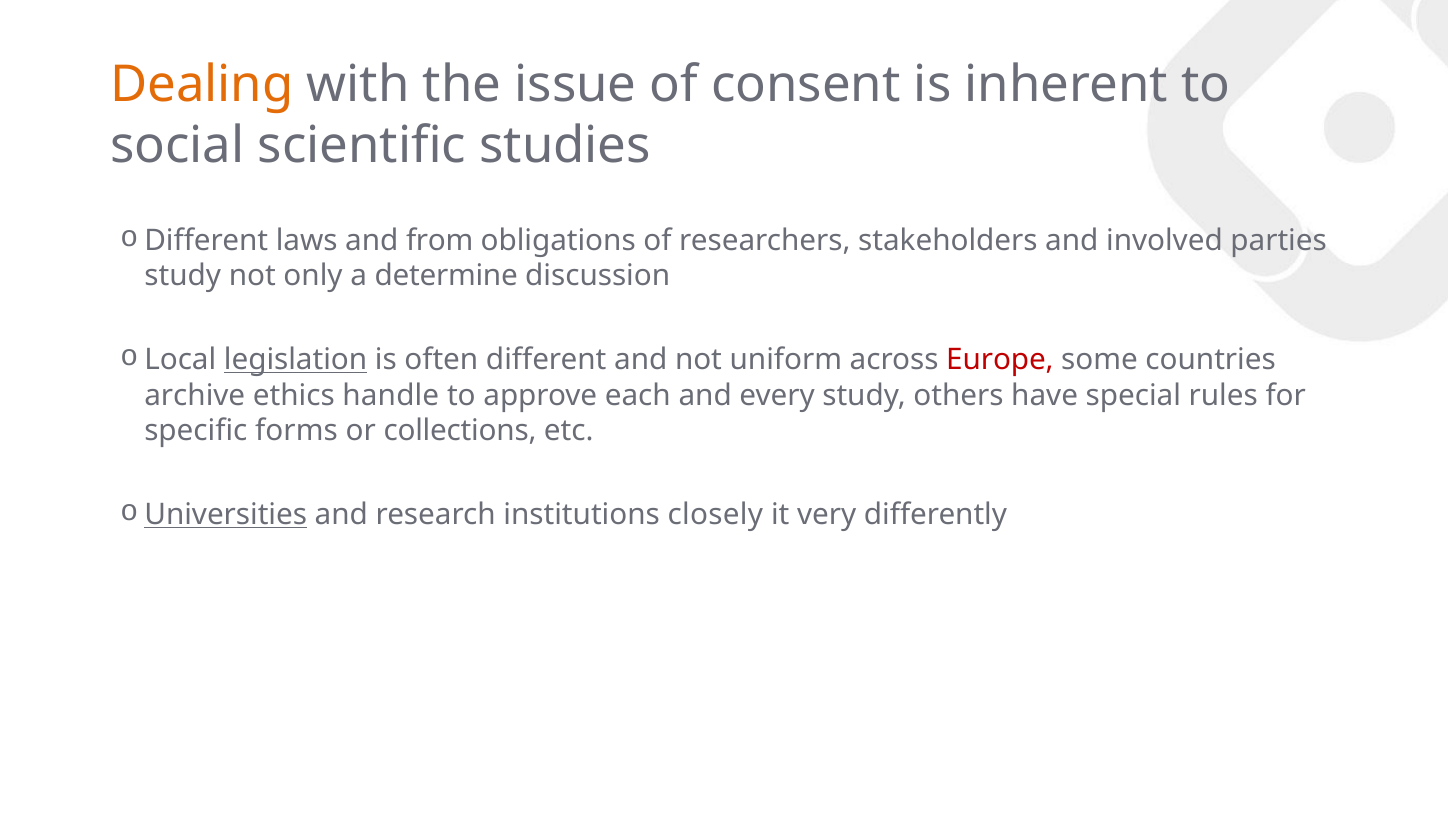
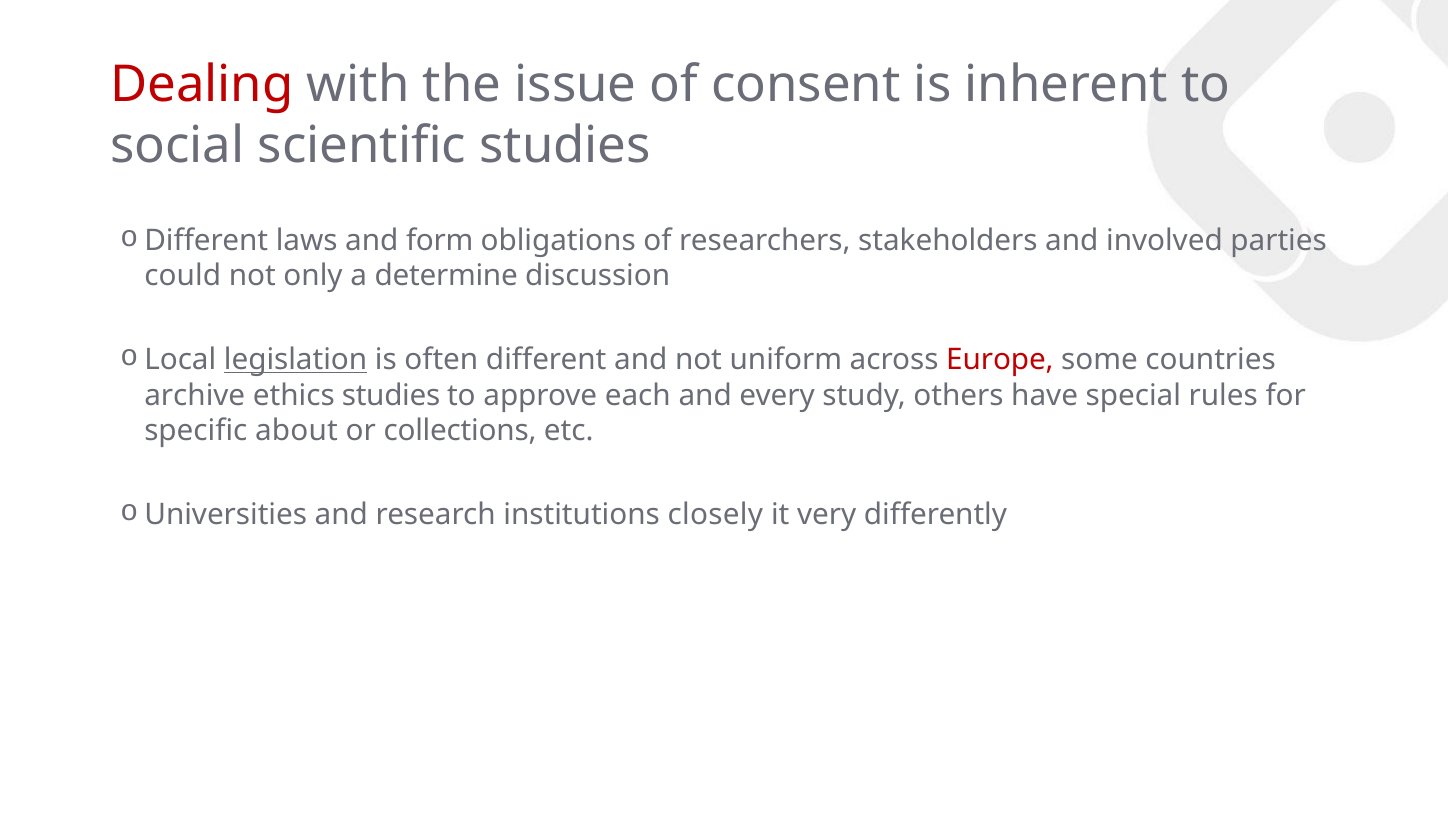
Dealing colour: orange -> red (202, 84)
from: from -> form (440, 241)
study: study -> could (183, 276)
ethics handle: handle -> studies (391, 396)
forms: forms -> about (296, 431)
Universities underline: present -> none (226, 515)
